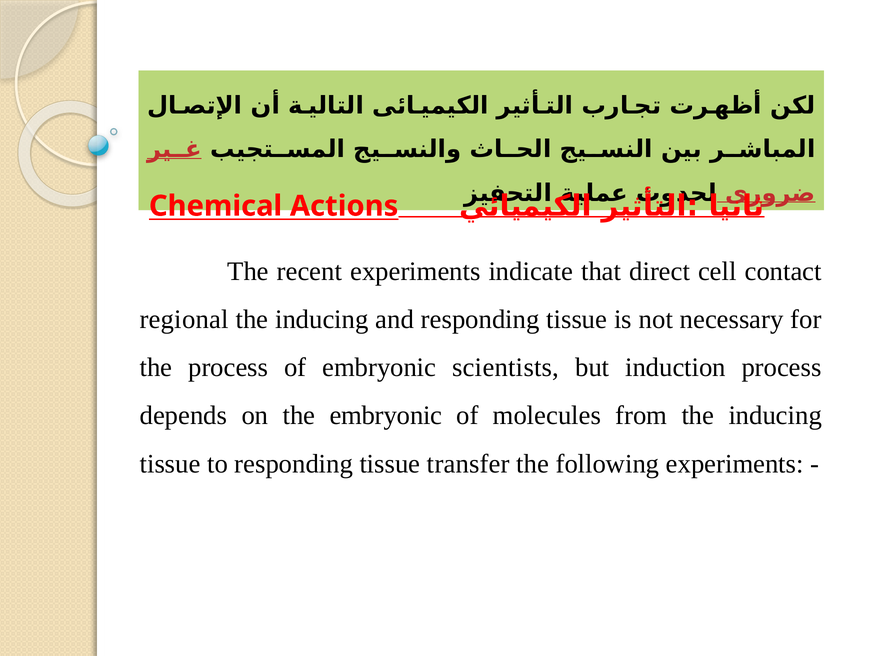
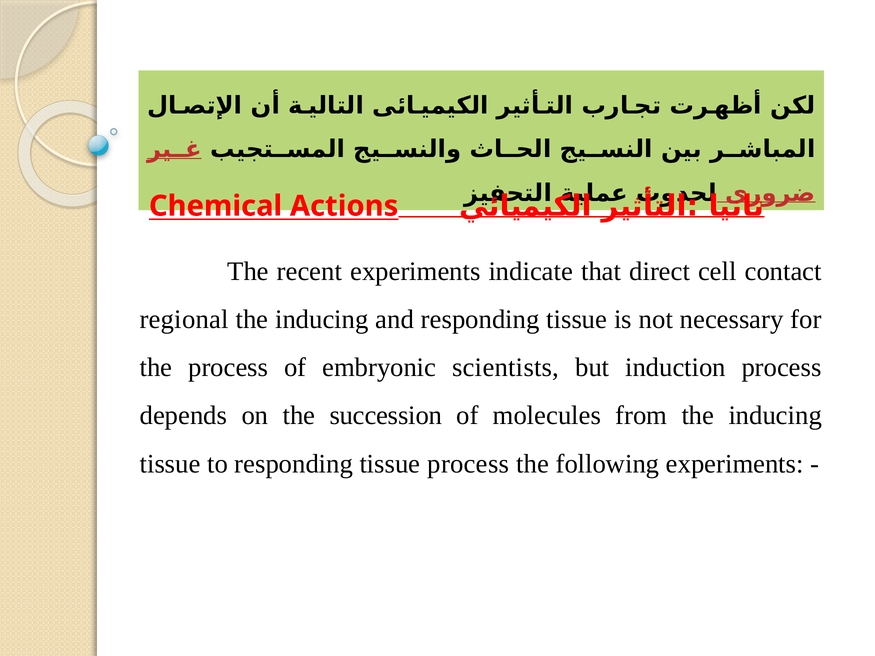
the embryonic: embryonic -> succession (386, 416)
tissue transfer: transfer -> process (468, 464)
